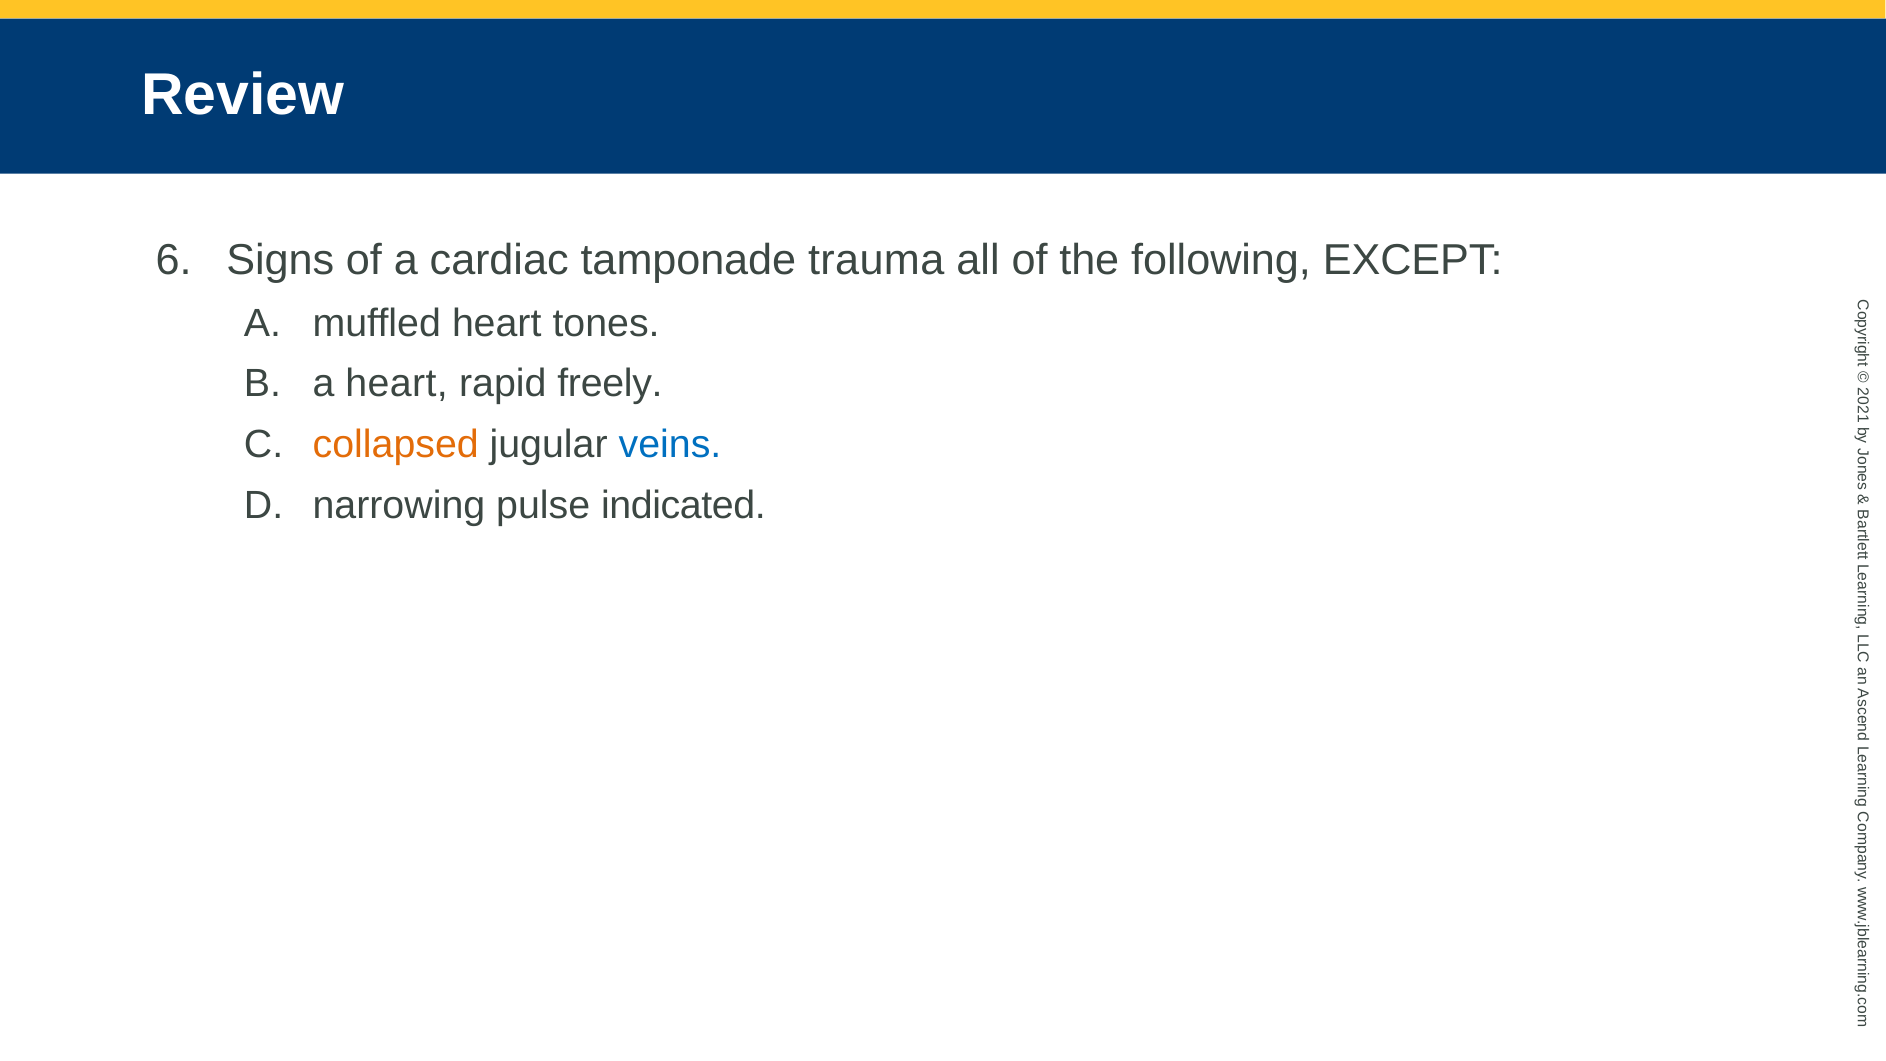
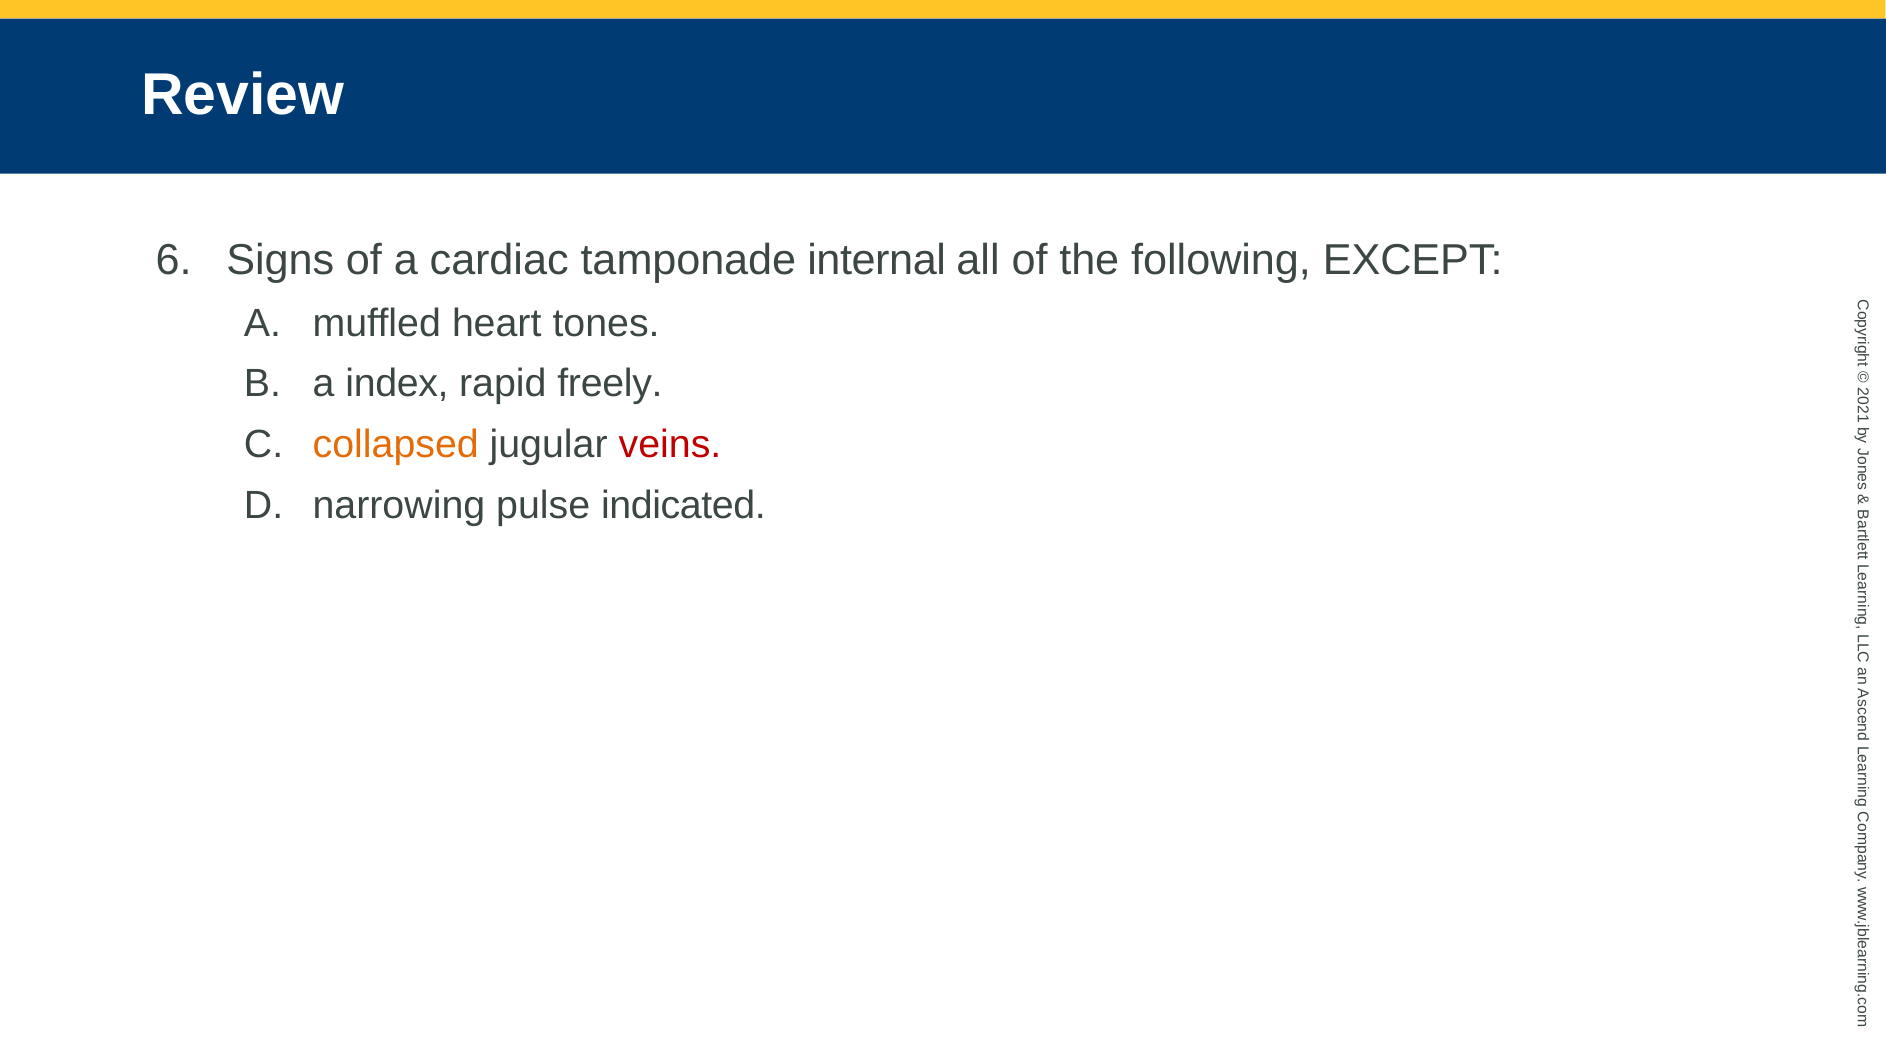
trauma: trauma -> internal (877, 260)
a heart: heart -> index (397, 384)
veins colour: blue -> red (670, 445)
